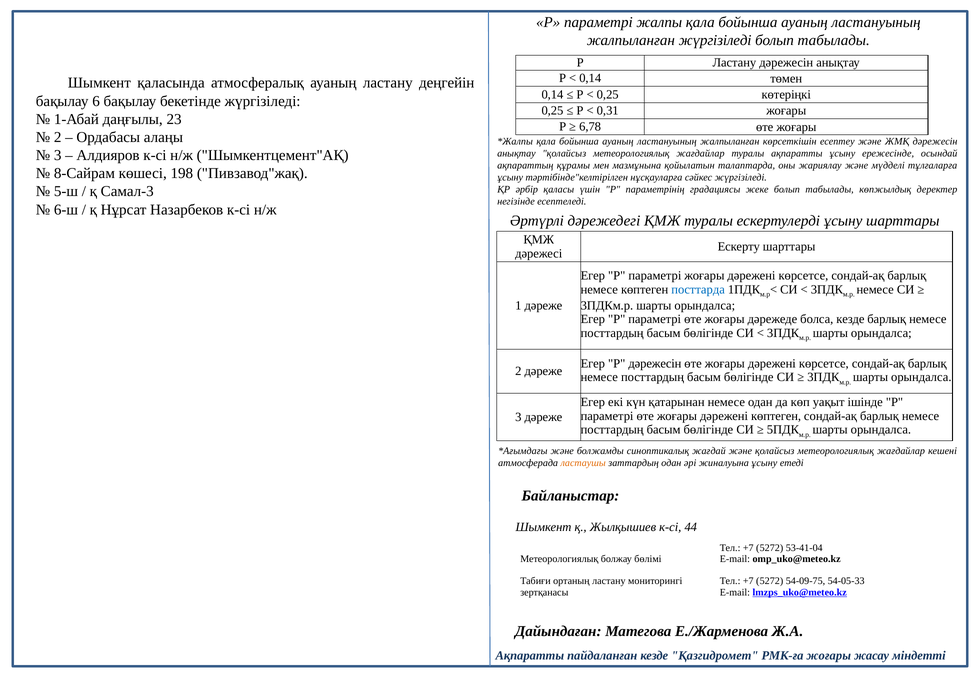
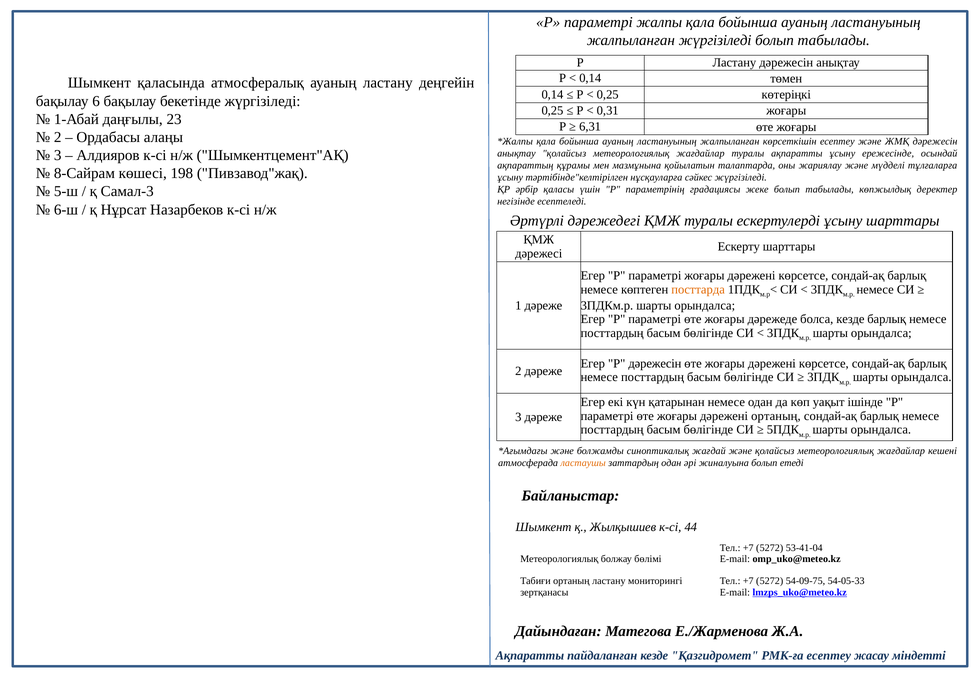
6,78: 6,78 -> 6,31 (590, 127)
посттарда colour: blue -> orange (698, 290)
дәрежені көптеген: көптеген -> ортаның (776, 416)
жиналуына ұсыну: ұсыну -> болып (764, 463)
РМК-ға жоғары: жоғары -> есептеу (829, 656)
